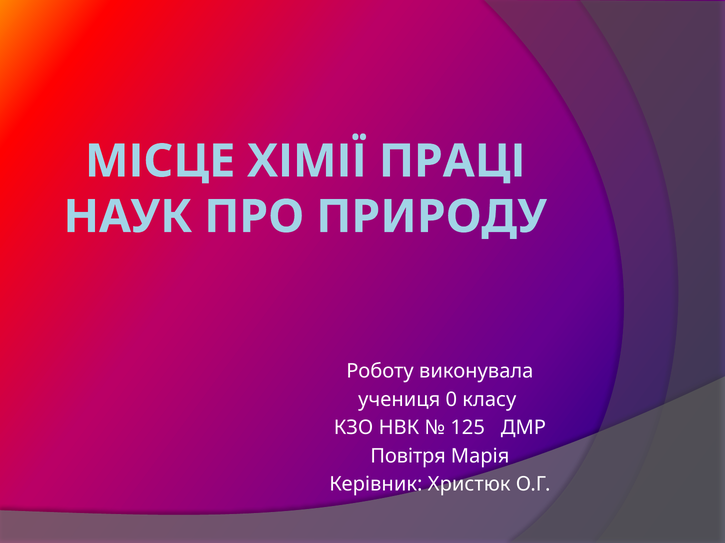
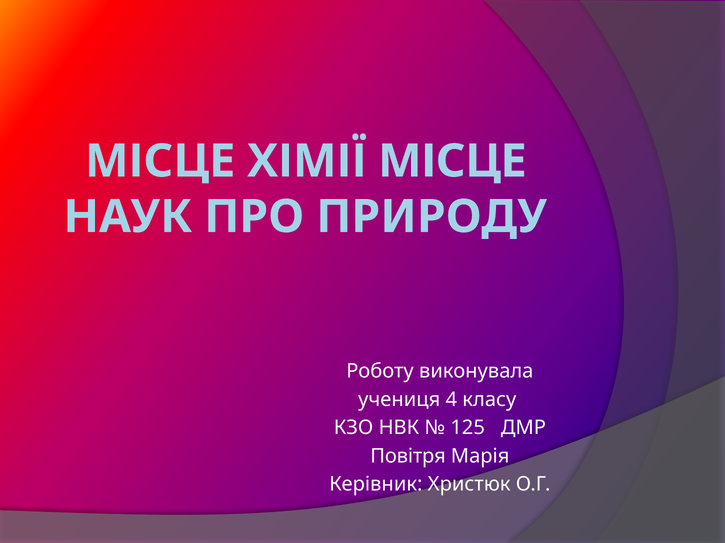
ХІМІЇ ПРАЦІ: ПРАЦІ -> МІСЦЕ (452, 161)
0: 0 -> 4 (451, 400)
